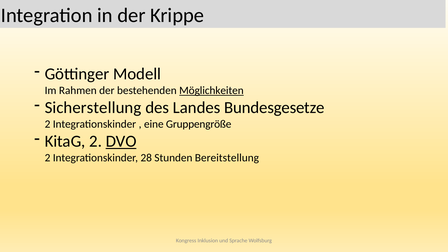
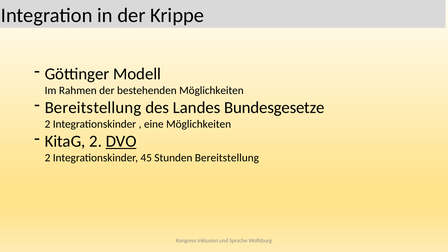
Möglichkeiten underline: present -> none (211, 90)
Sicherstellung: Sicherstellung -> Bereitstellung (93, 108)
eine Gruppengröße: Gruppengröße -> Möglichkeiten (199, 124)
28: 28 -> 45 (146, 158)
